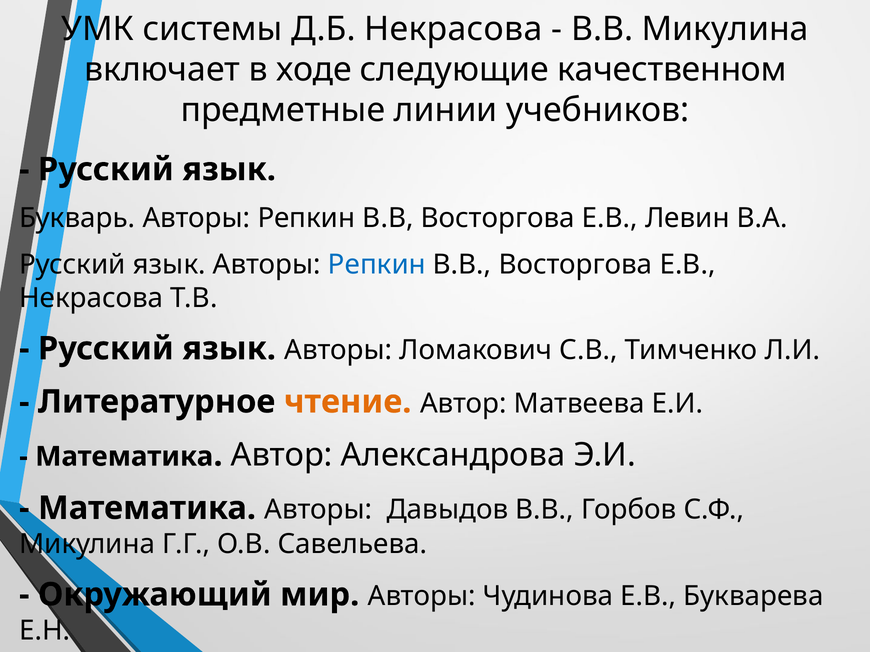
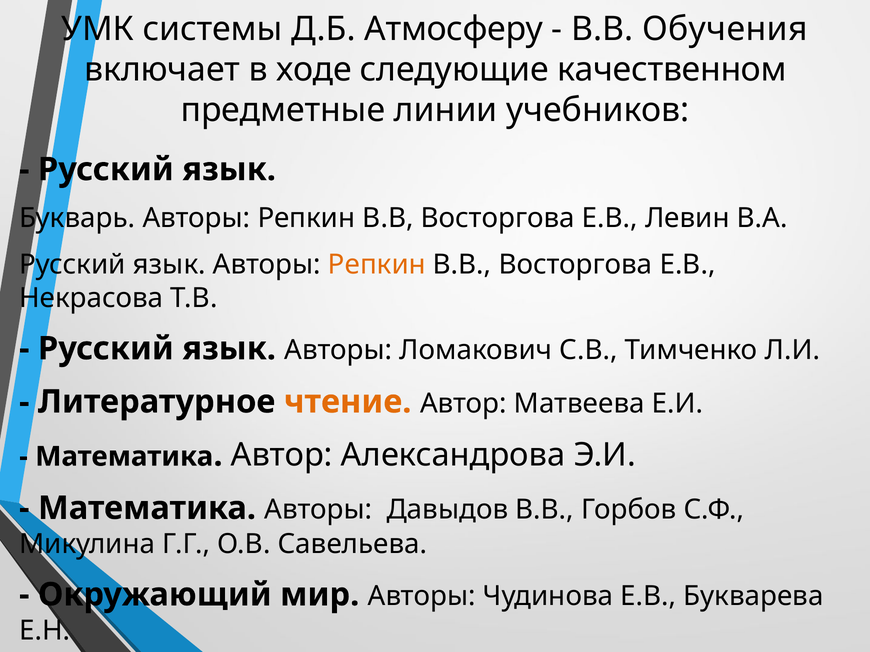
Д.Б Некрасова: Некрасова -> Атмосферу (454, 29)
В.В Микулина: Микулина -> Обучения (725, 29)
Репкин colour: blue -> orange (377, 265)
